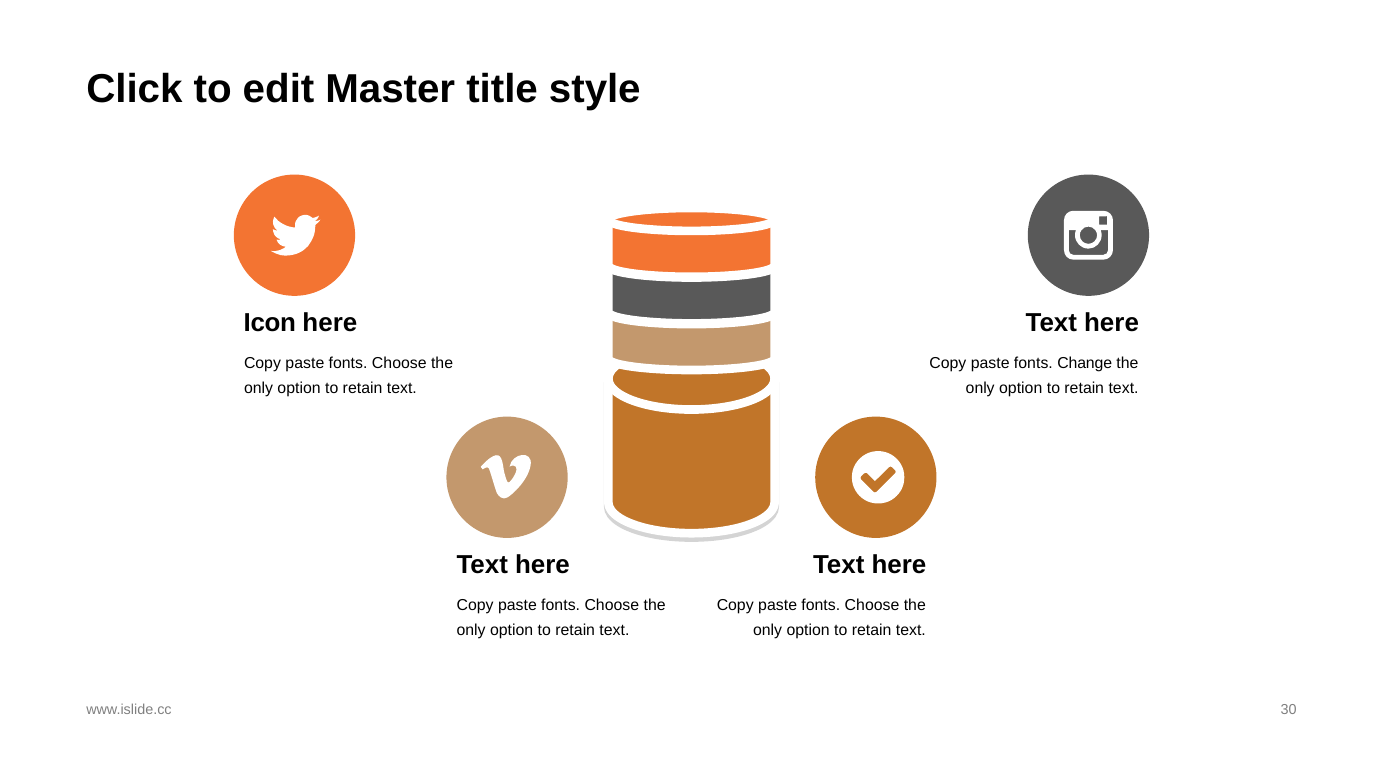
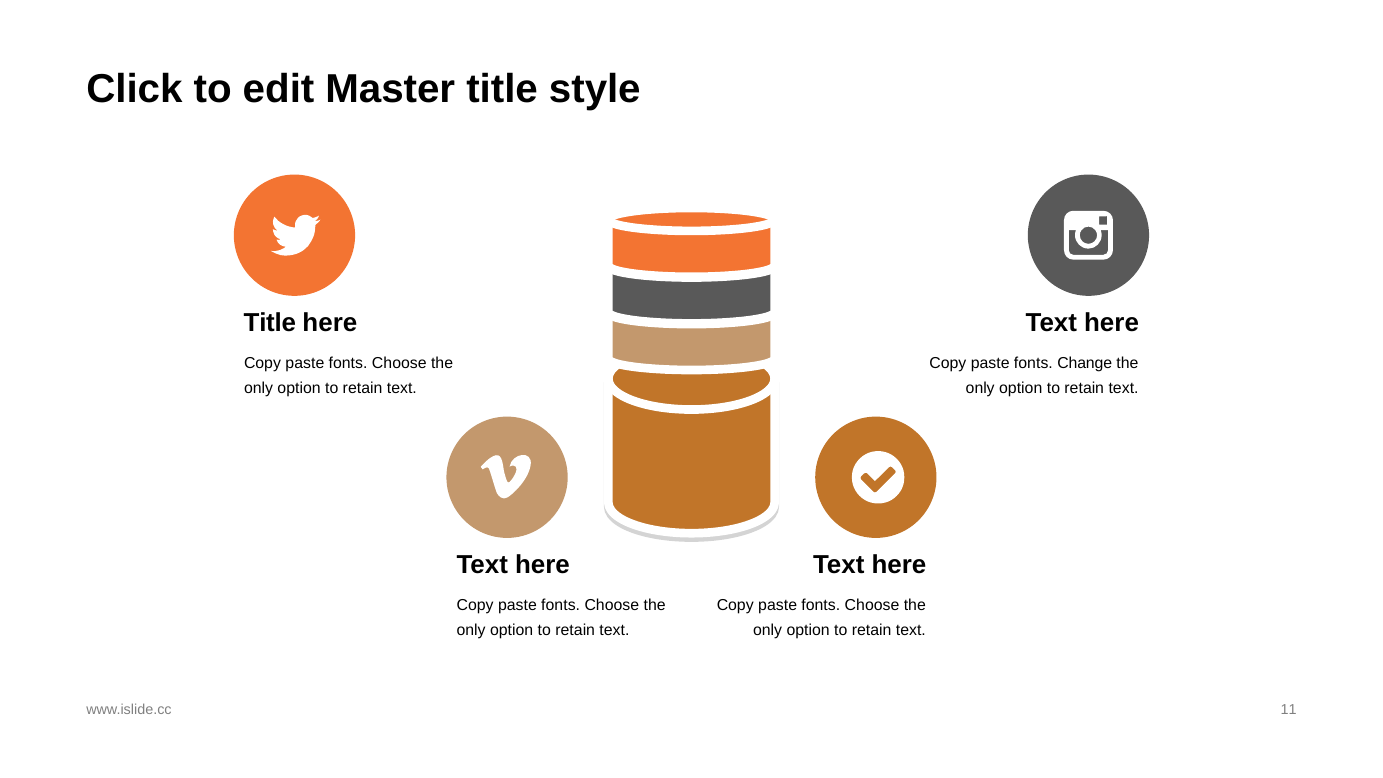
Icon: Icon -> Title (270, 323)
30: 30 -> 11 (1289, 710)
